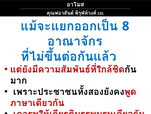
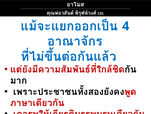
8: 8 -> 4 (126, 26)
